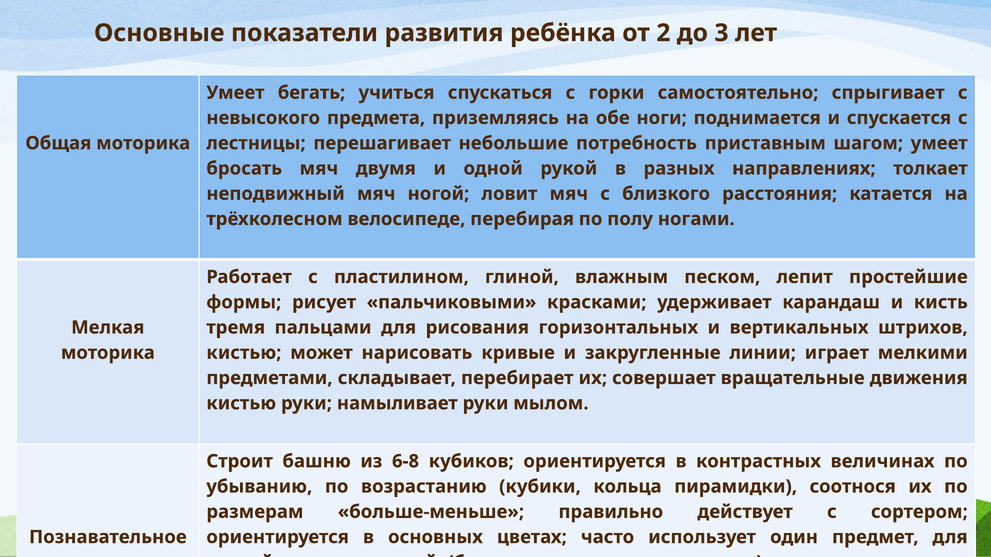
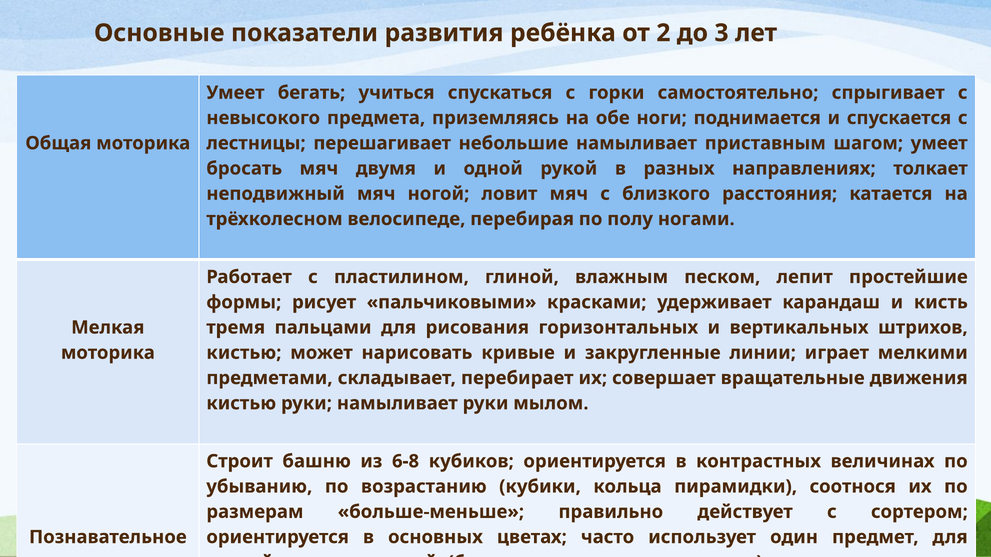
небольшие потребность: потребность -> намыливает (636, 143)
